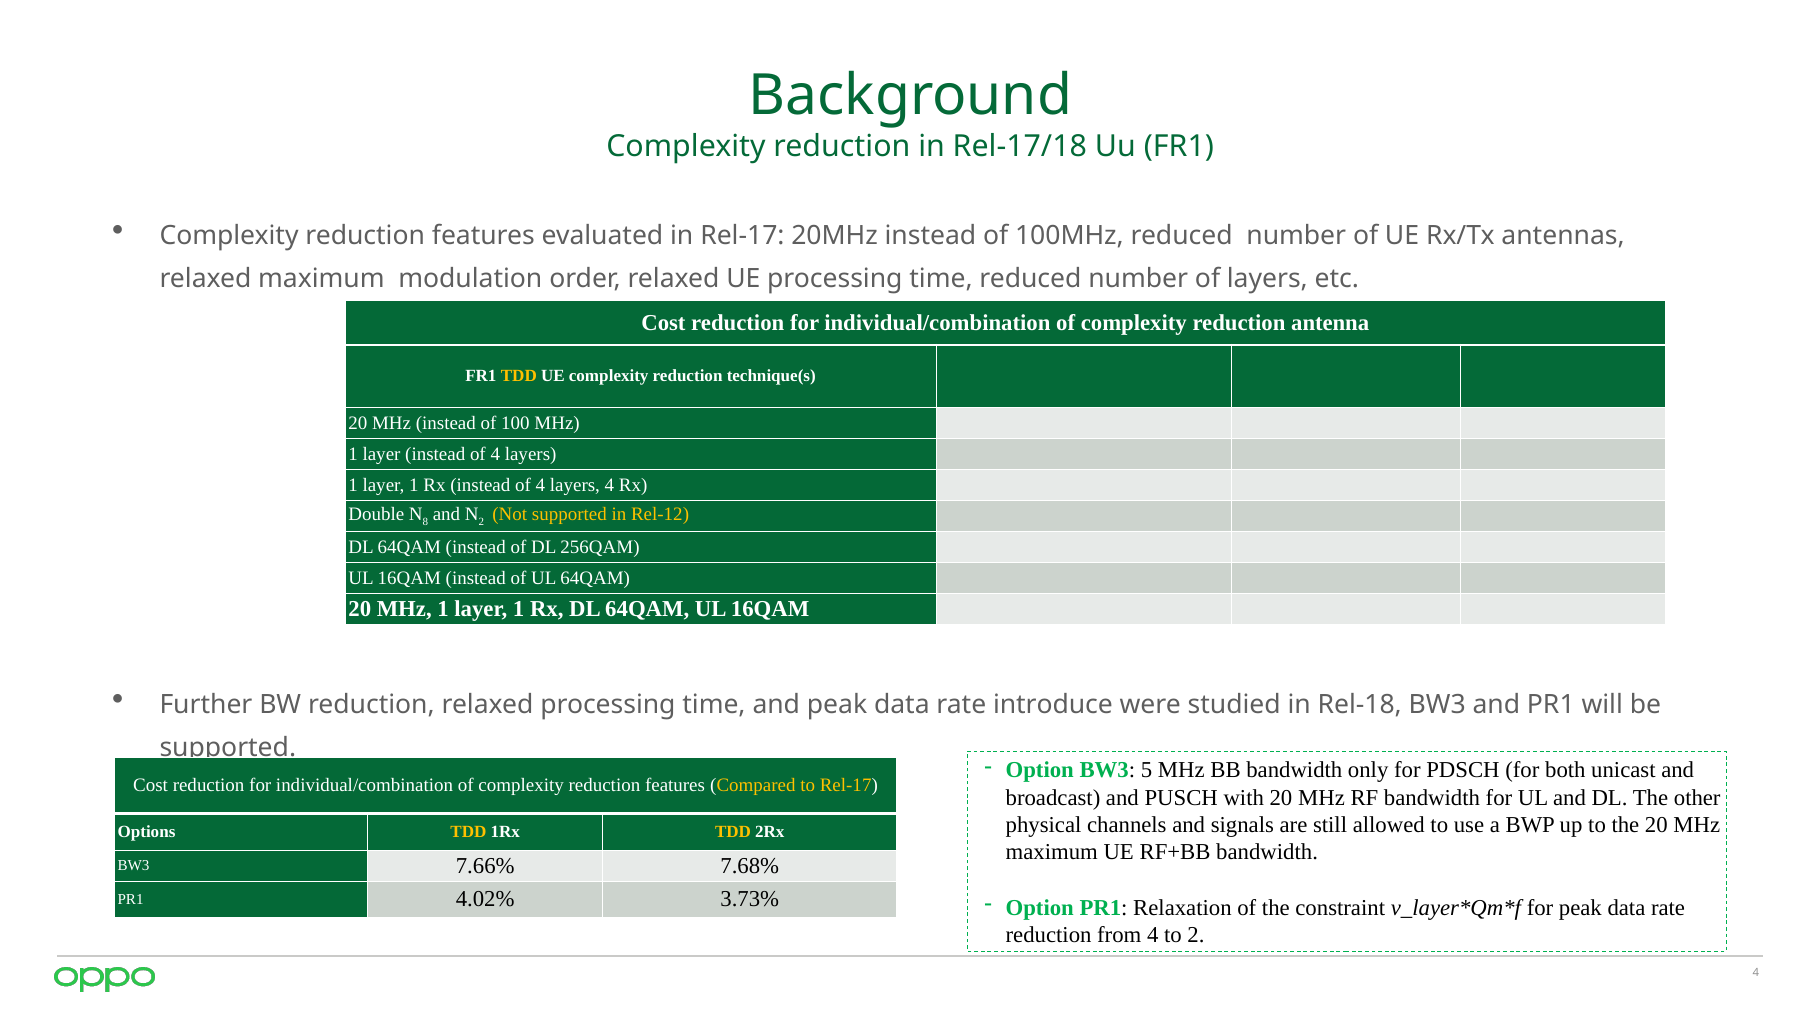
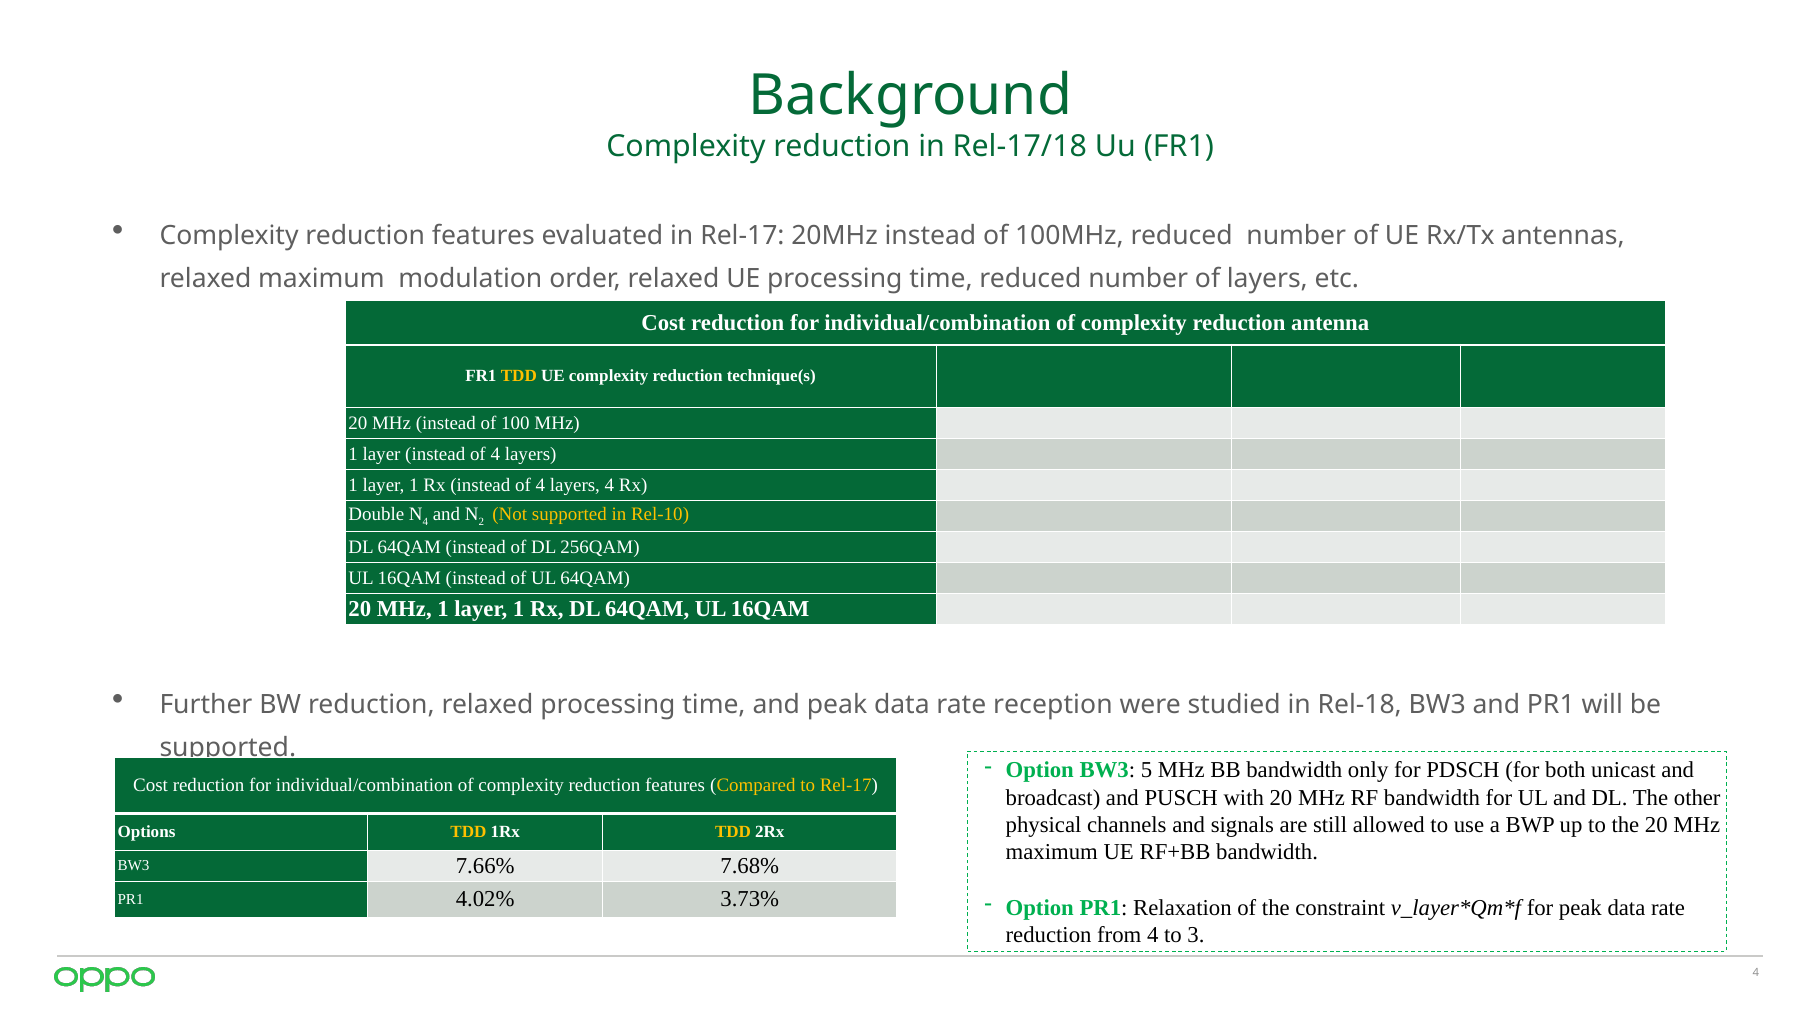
8: 8 -> 4 (425, 522)
Rel-12: Rel-12 -> Rel-10 (660, 514)
introduce: introduce -> reception (1053, 704)
to 2: 2 -> 3 (1196, 935)
